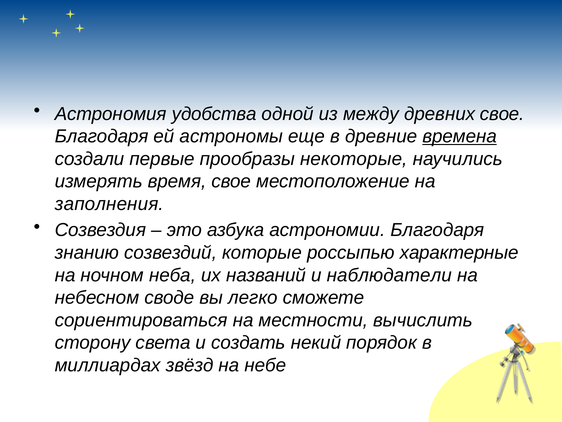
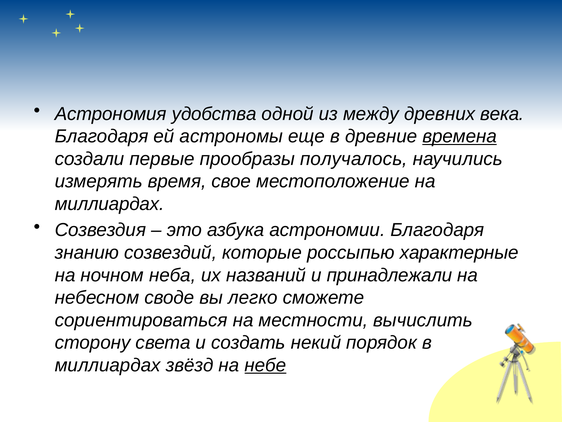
древних свое: свое -> века (502, 114)
некоторые: некоторые -> получалось (354, 159)
заполнения: заполнения -> миллиардах (110, 204)
наблюдатели: наблюдатели -> принадлежали (389, 275)
небе underline: none -> present (265, 365)
